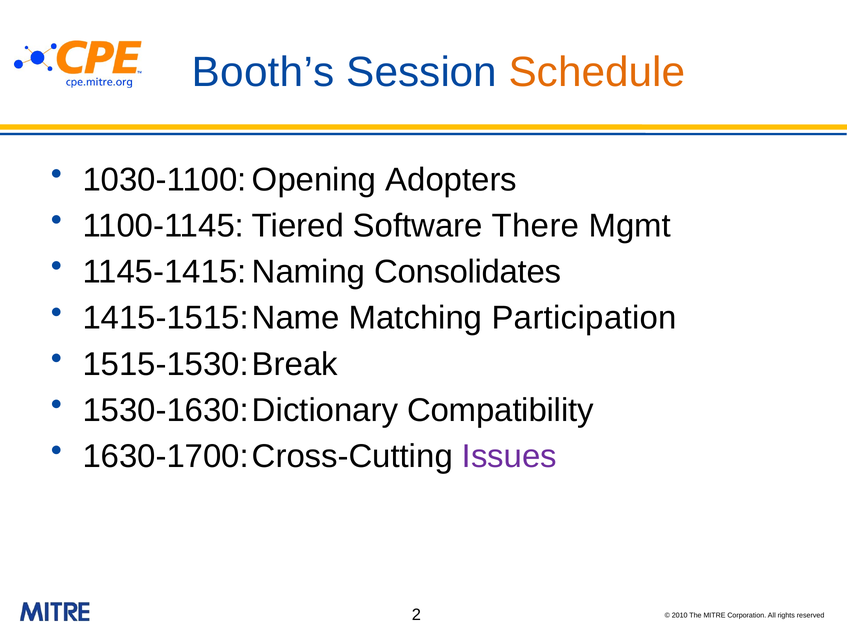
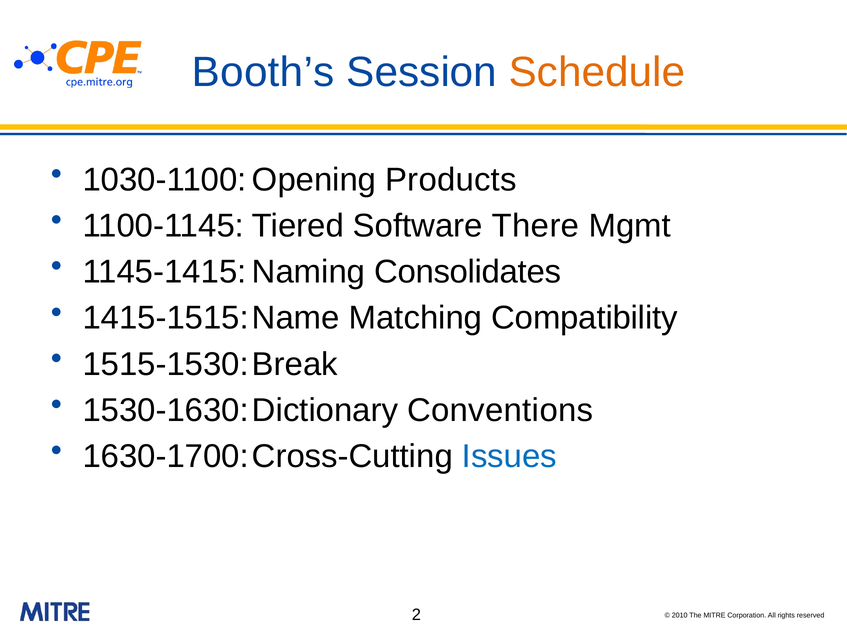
Adopters: Adopters -> Products (451, 180)
Participation: Participation -> Compatibility (584, 318)
Compatibility: Compatibility -> Conventions (500, 410)
Issues colour: purple -> blue (509, 457)
